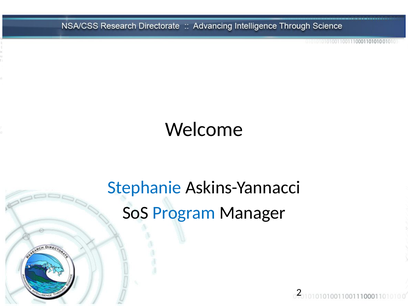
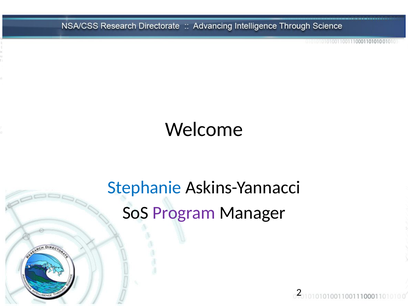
Program colour: blue -> purple (184, 213)
